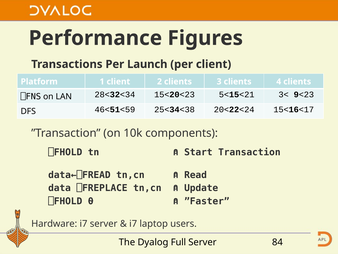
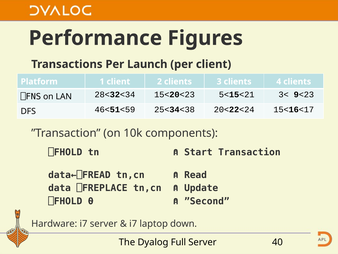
”Faster: ”Faster -> ”Second (207, 201)
users: users -> down (184, 223)
84: 84 -> 40 (277, 242)
